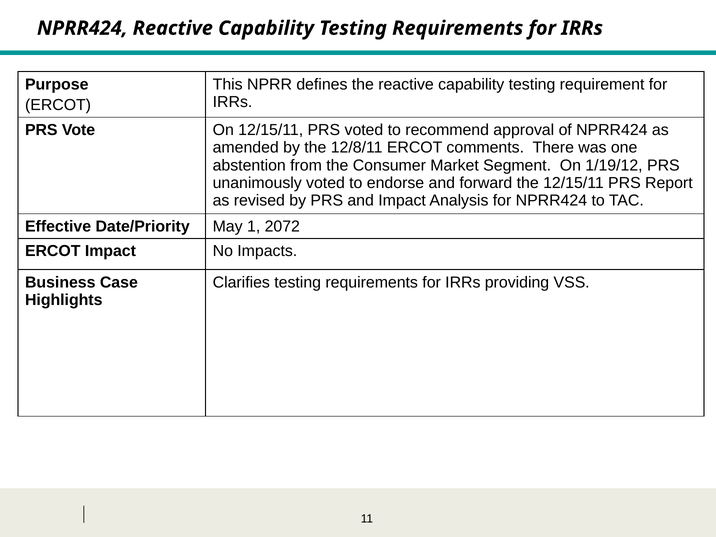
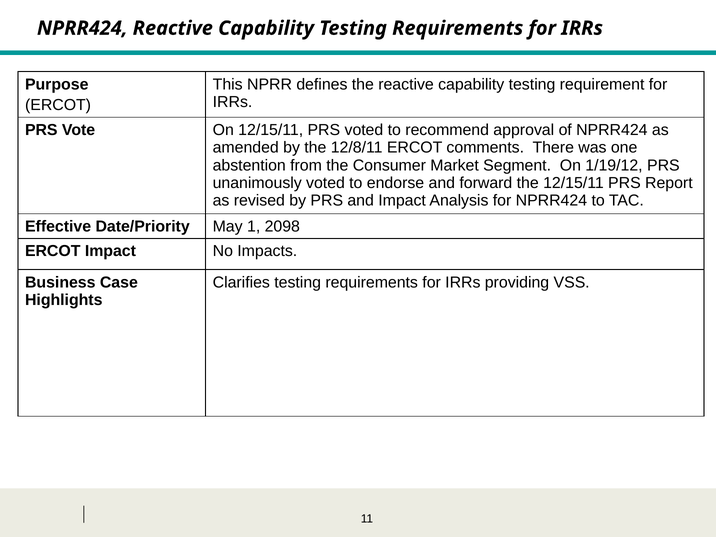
2072: 2072 -> 2098 (282, 226)
